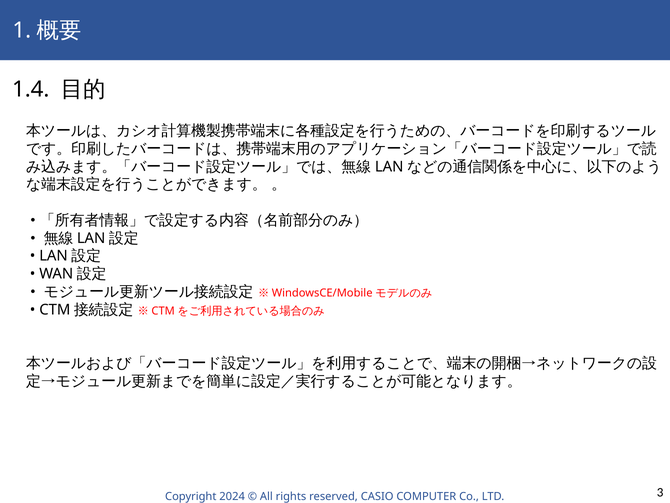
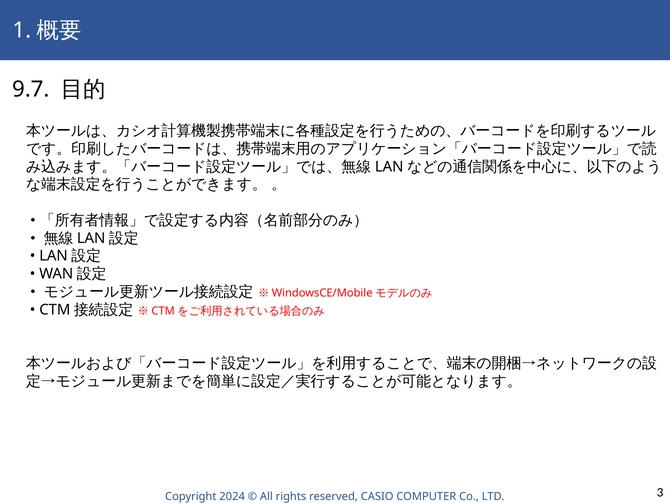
1.4: 1.4 -> 9.7 (31, 89)
